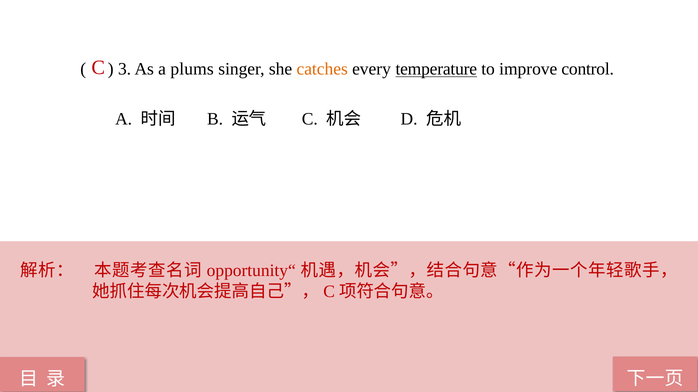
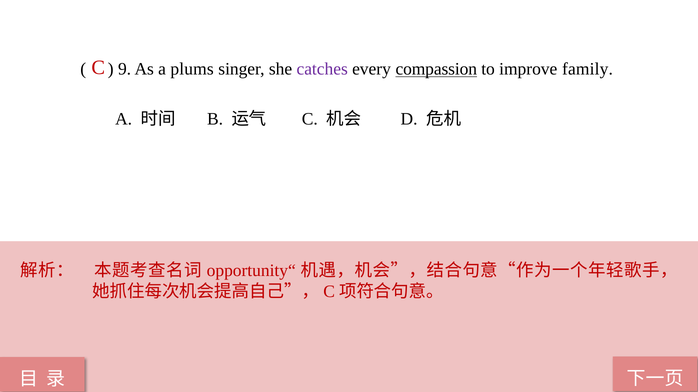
3: 3 -> 9 (125, 69)
catches colour: orange -> purple (322, 69)
temperature: temperature -> compassion (436, 69)
control: control -> family (588, 69)
